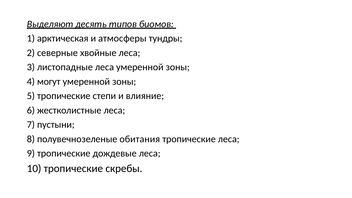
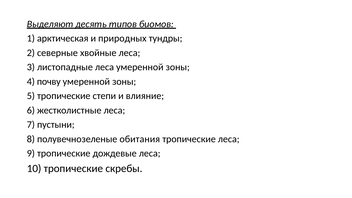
атмосферы: атмосферы -> природных (122, 38)
могут: могут -> почву (49, 82)
